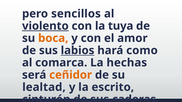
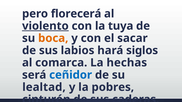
sencillos: sencillos -> florecerá (76, 14)
amor: amor -> sacar (132, 38)
labios underline: present -> none (78, 51)
como: como -> siglos (142, 51)
ceñidor colour: orange -> blue (71, 75)
escrito: escrito -> pobres (113, 87)
